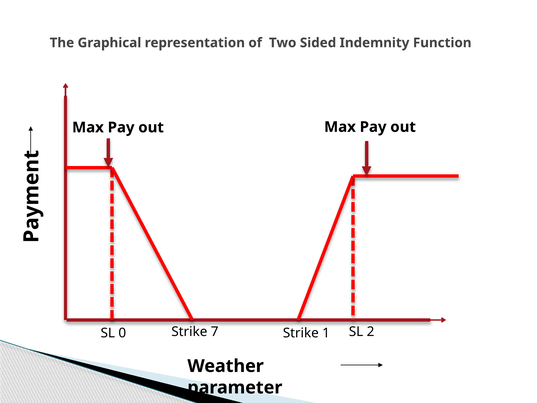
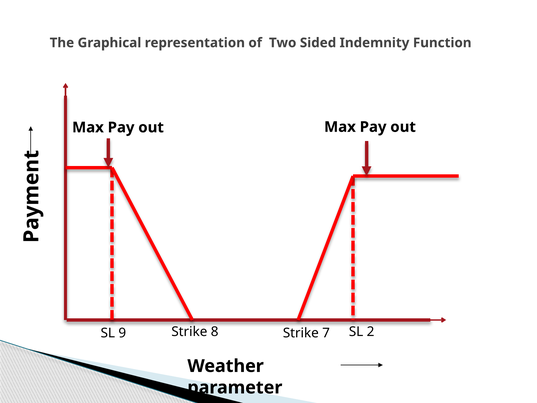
0: 0 -> 9 (122, 333)
7: 7 -> 8 (215, 331)
1: 1 -> 7 (326, 333)
